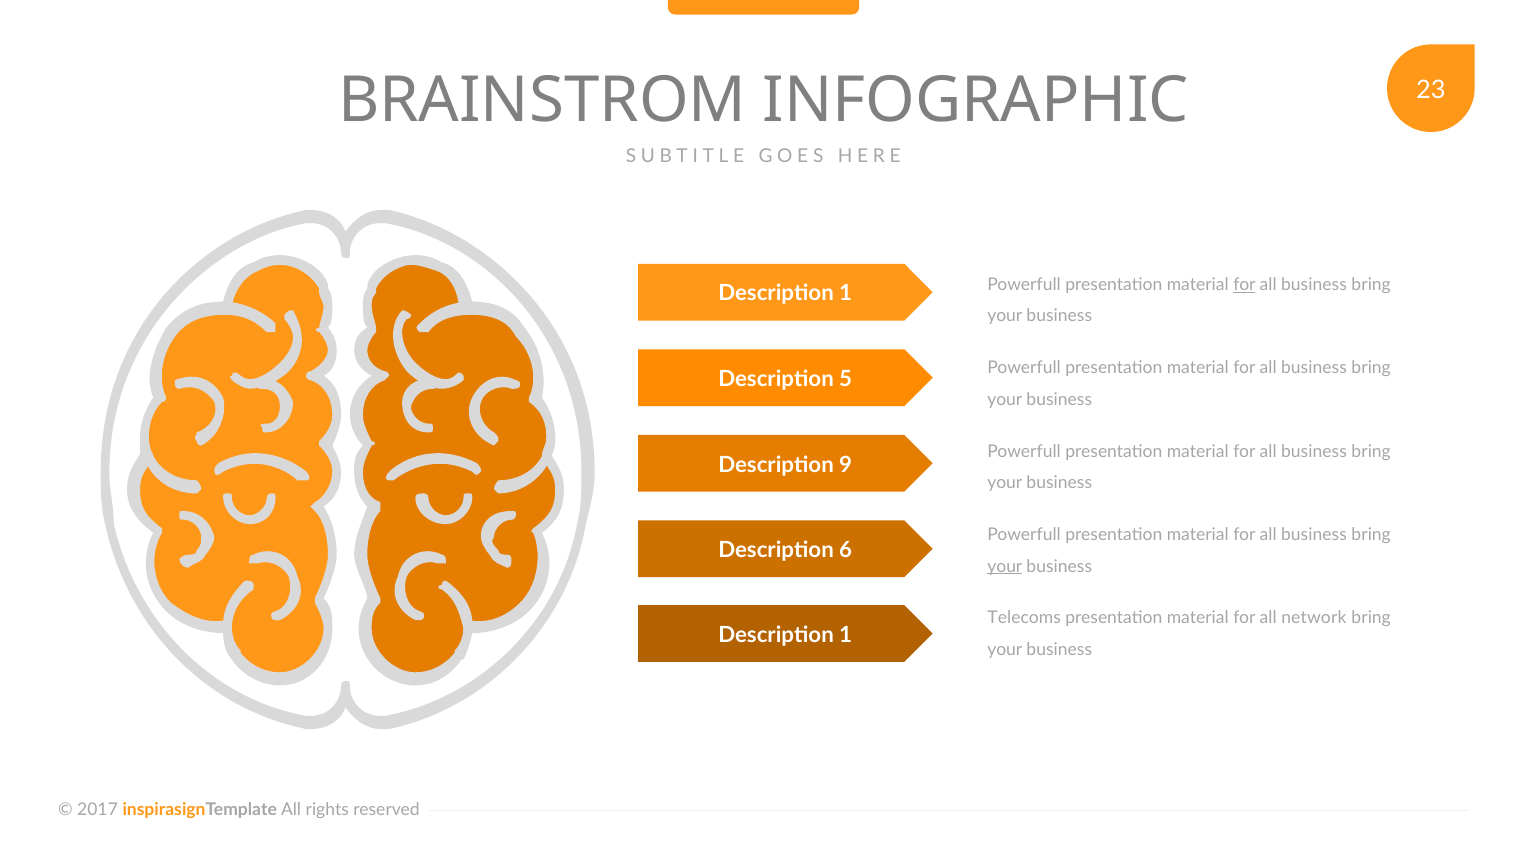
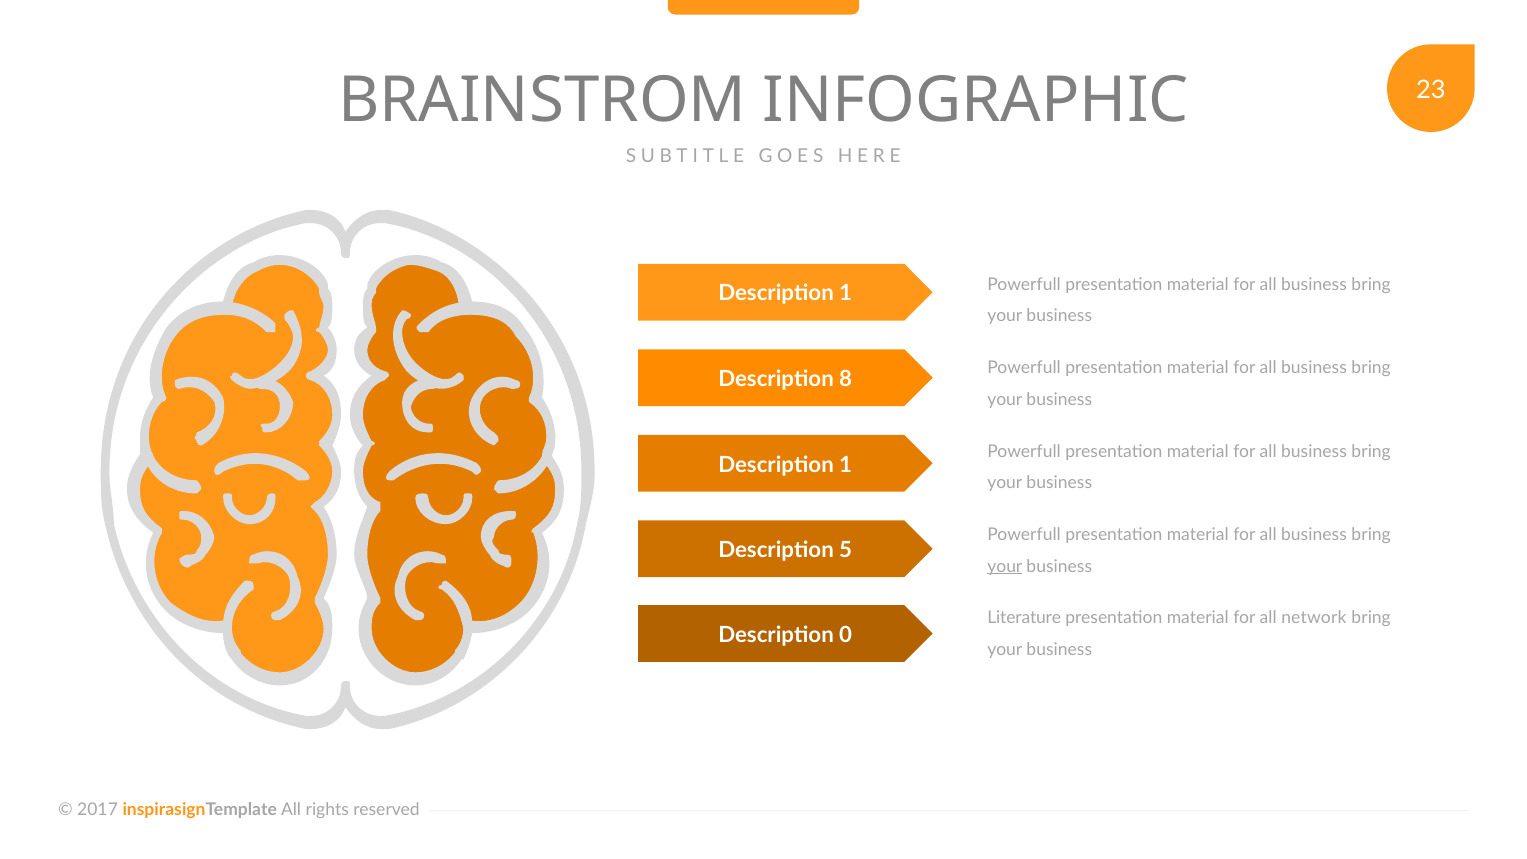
for underline: present -> none (1244, 285)
5: 5 -> 8 (846, 379)
9: 9 -> 1 (846, 465)
6: 6 -> 5 (846, 550)
Telecoms: Telecoms -> Literature (1024, 618)
1: 1 -> 0 (846, 635)
